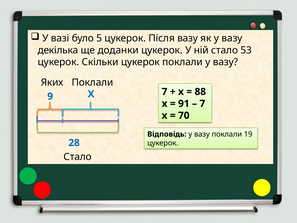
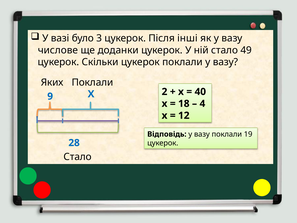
5: 5 -> 3 (99, 38)
Після вазу: вазу -> інші (188, 38)
декілька: декілька -> числове (58, 50)
53: 53 -> 49 (246, 50)
Х 7: 7 -> 2 (164, 92)
88: 88 -> 40 (200, 92)
91: 91 -> 18 (184, 103)
7: 7 -> 4 (202, 103)
70: 70 -> 12 (184, 115)
